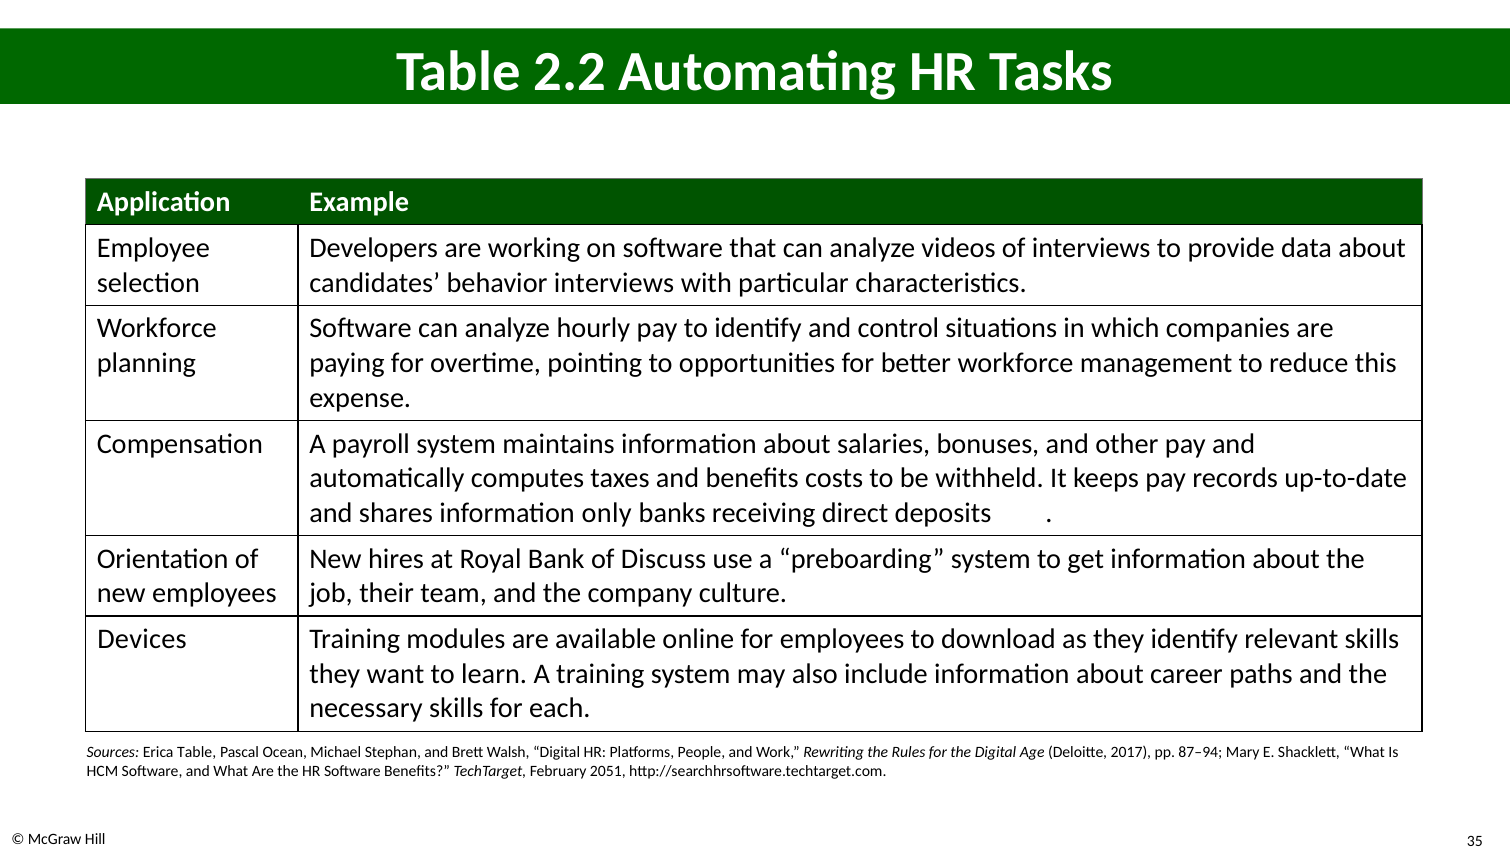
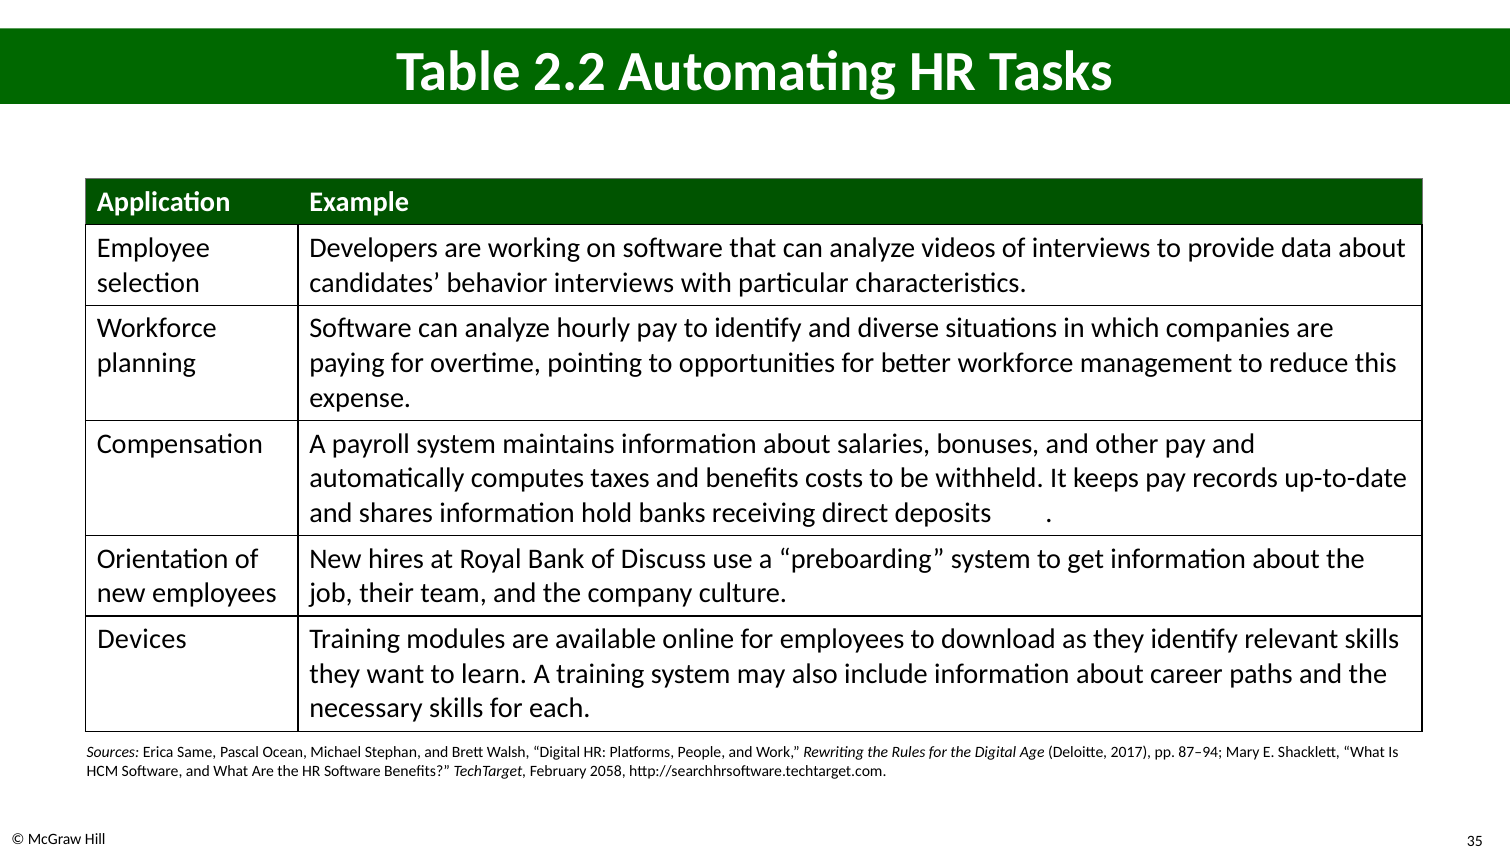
control: control -> diverse (898, 328)
only: only -> hold (607, 513)
Erica Table: Table -> Same (197, 752)
2051: 2051 -> 2058 (608, 771)
